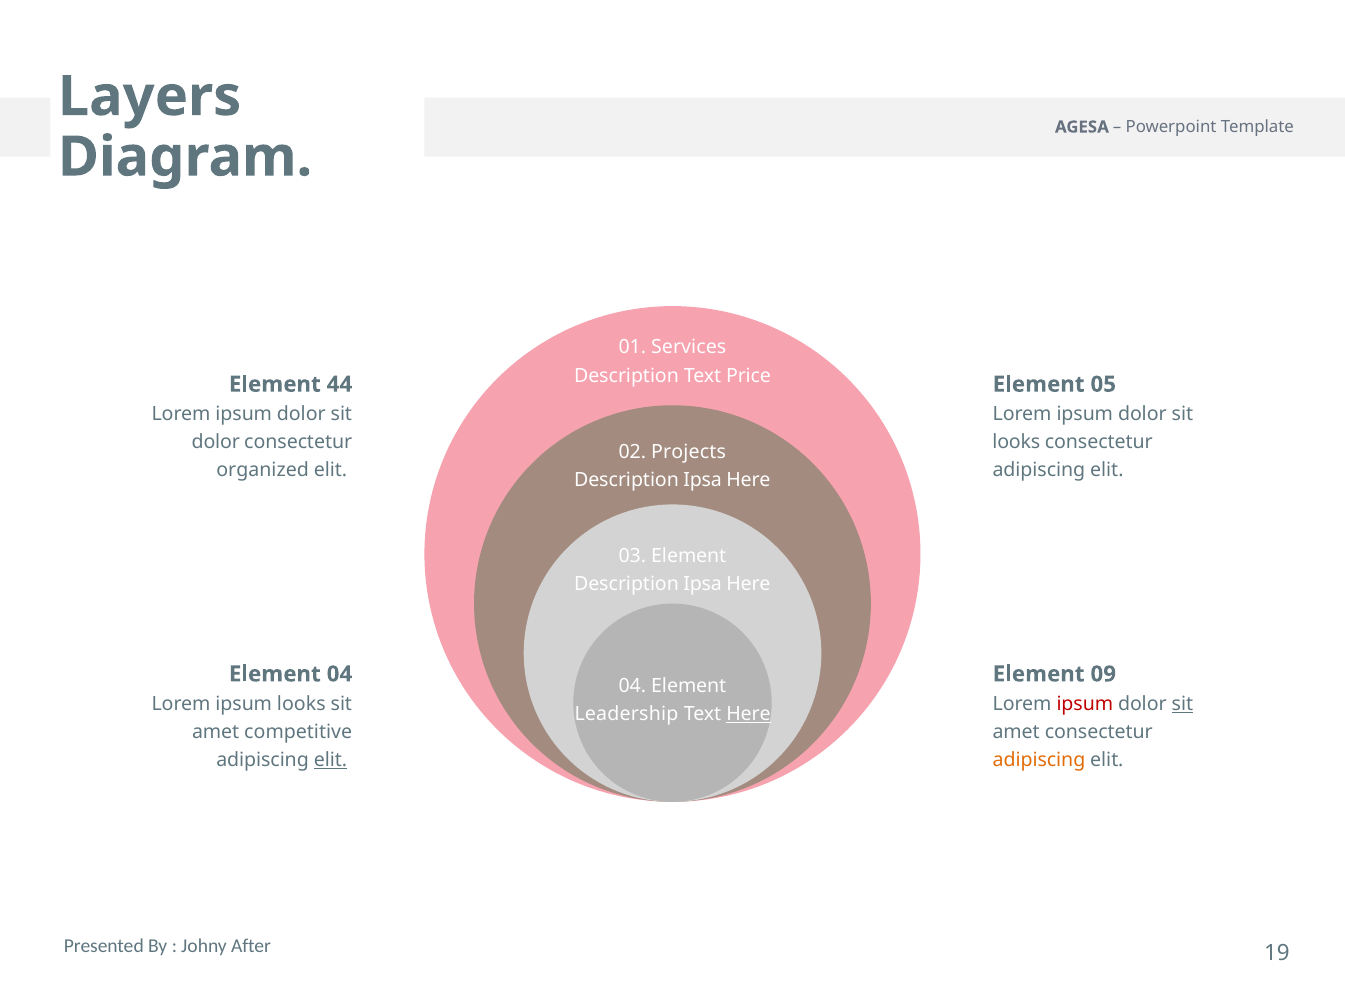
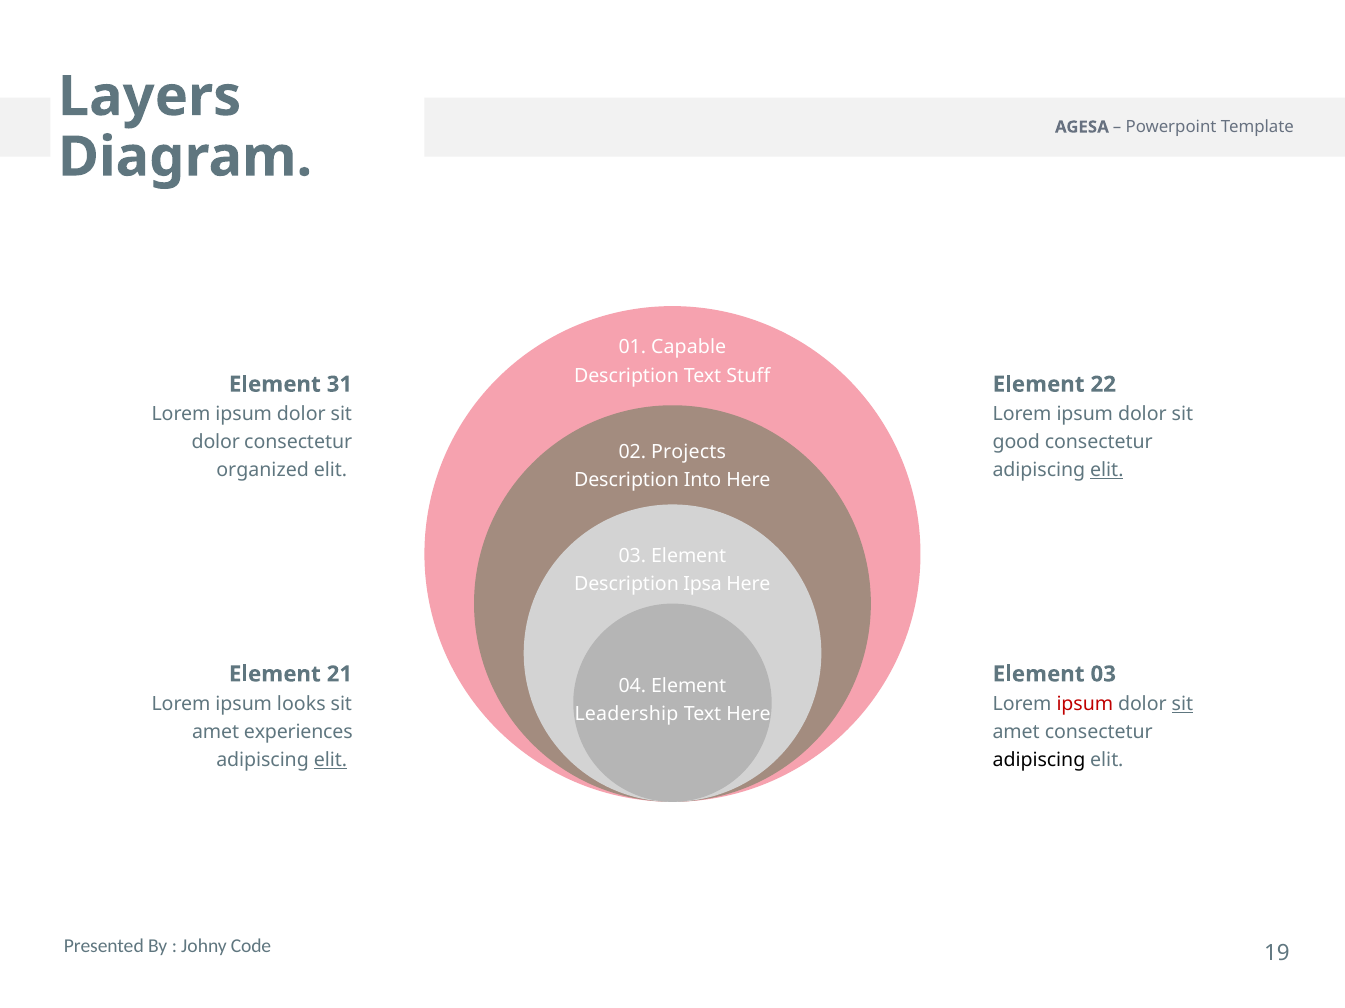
Services: Services -> Capable (689, 348)
Price: Price -> Stuff (748, 376)
44: 44 -> 31 (339, 385)
05: 05 -> 22 (1103, 385)
looks: looks -> good (1016, 442)
elit underline: none -> present (1107, 471)
Ipsa: Ipsa -> Into (703, 480)
Element 04: 04 -> 21 (339, 675)
Element 09: 09 -> 03 (1103, 675)
Here underline: present -> none (748, 714)
competitive: competitive -> experiences (298, 732)
adipiscing colour: orange -> black (1039, 761)
After: After -> Code (251, 947)
